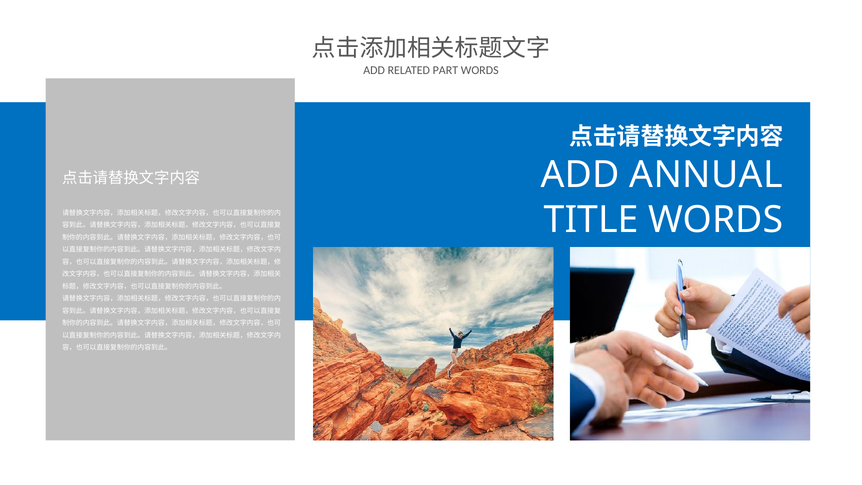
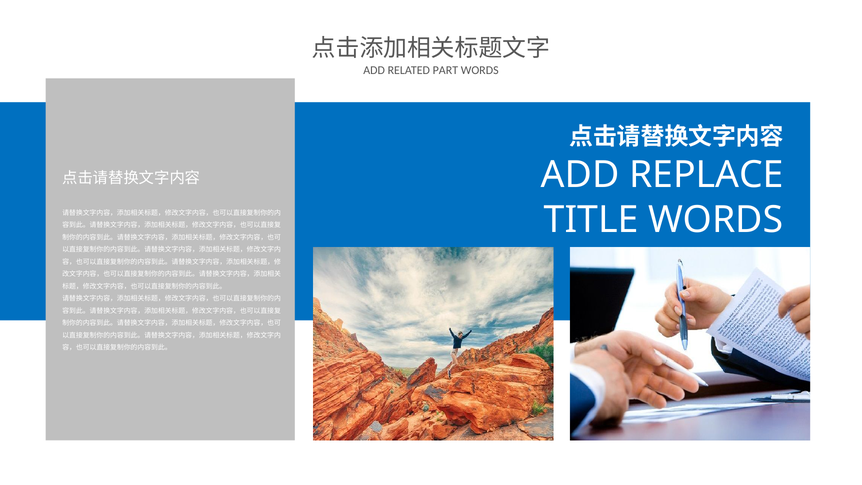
ANNUAL: ANNUAL -> REPLACE (706, 175)
